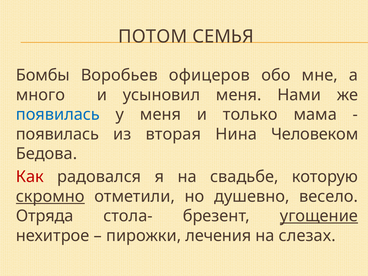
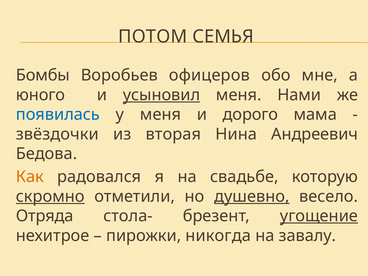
много: много -> юного (41, 95)
усыновил underline: none -> present (162, 95)
только: только -> дорого (250, 115)
появилась: появилась -> звёздочки (57, 134)
Человеком: Человеком -> Андреевич (315, 134)
Как colour: red -> orange (30, 177)
душевно underline: none -> present (252, 196)
лечения: лечения -> никогда (218, 236)
слезах: слезах -> завалу (307, 236)
